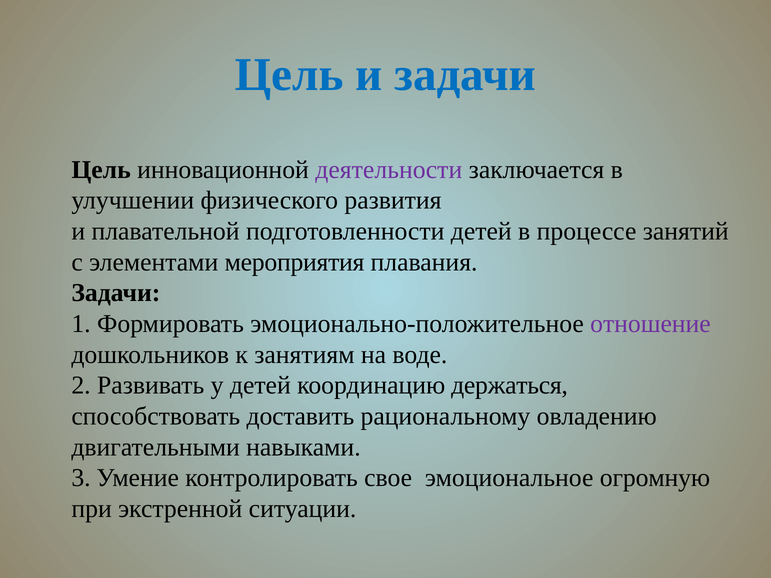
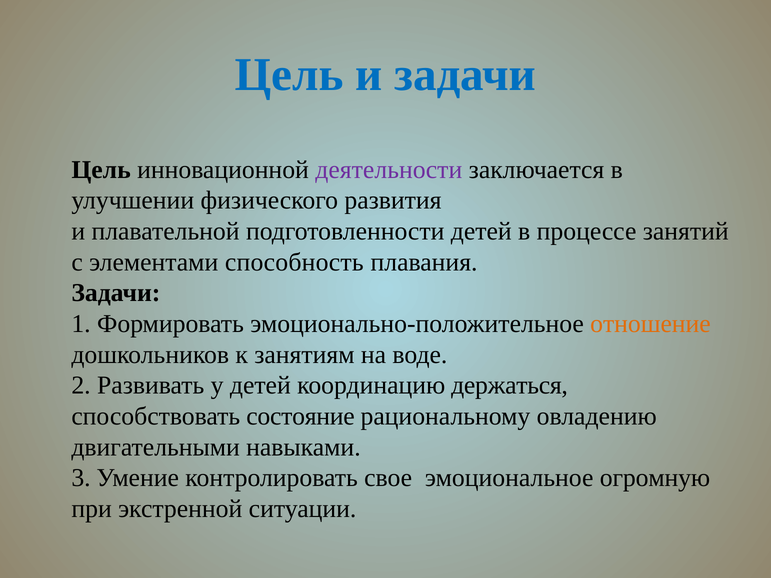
мероприятия: мероприятия -> способность (294, 262)
отношение colour: purple -> orange (650, 324)
доставить: доставить -> состояние (301, 416)
